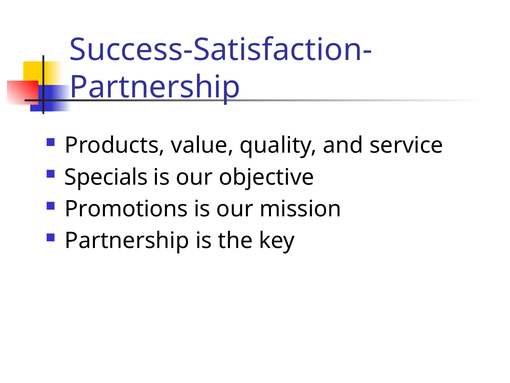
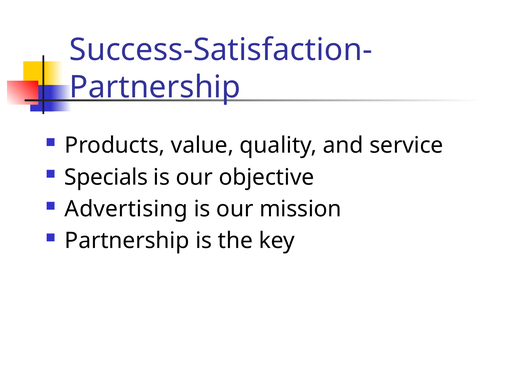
Promotions: Promotions -> Advertising (126, 209)
